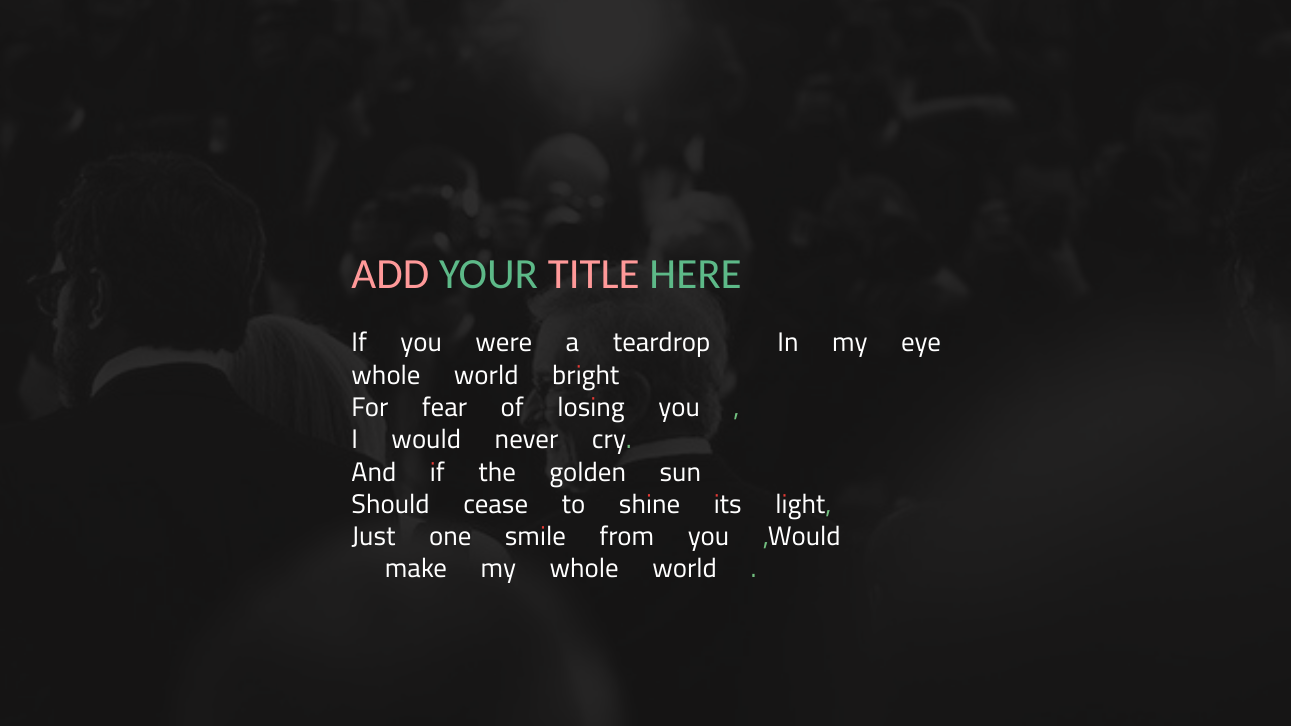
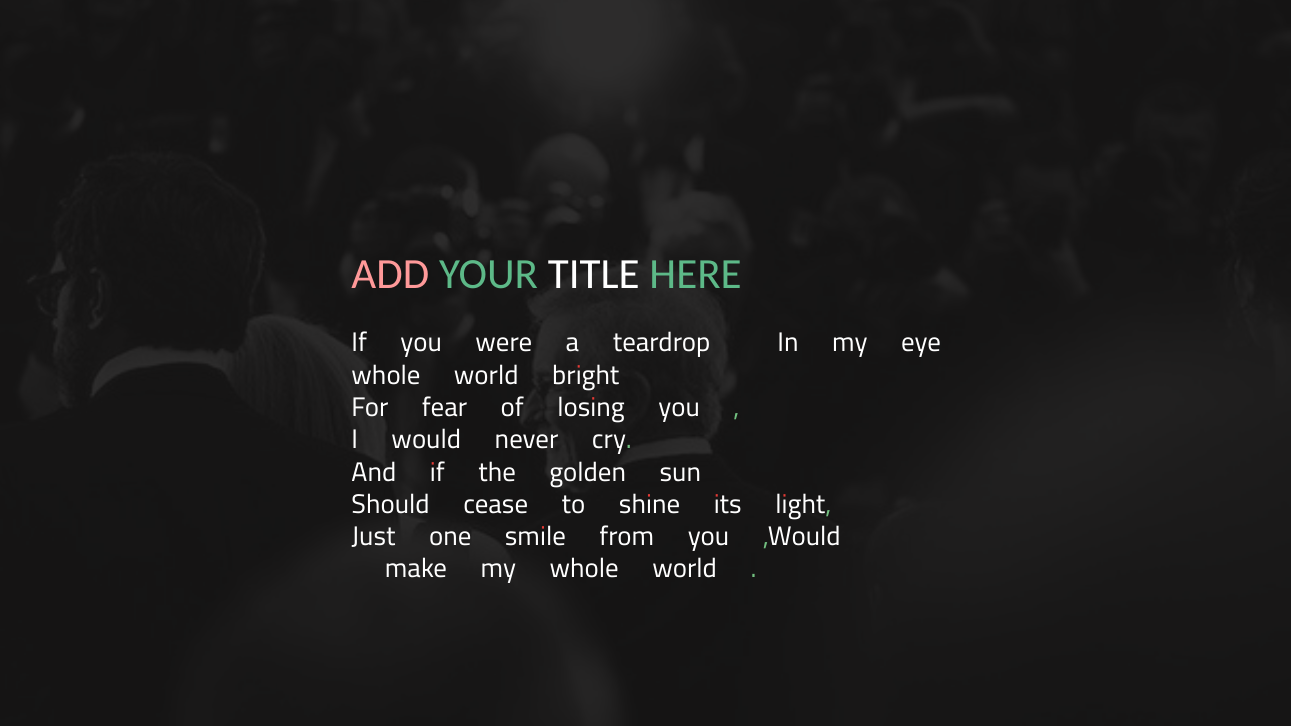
TITLE colour: pink -> white (594, 274)
